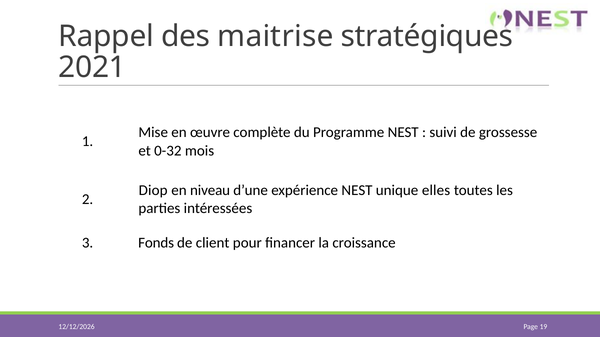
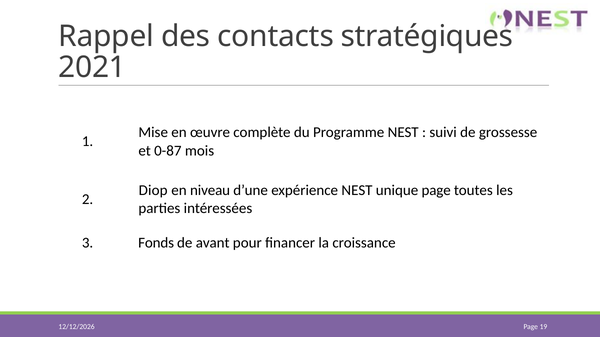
maitrise: maitrise -> contacts (276, 37)
0-32: 0-32 -> 0-87 (168, 151)
unique elles: elles -> page (436, 190)
client: client -> avant (213, 243)
